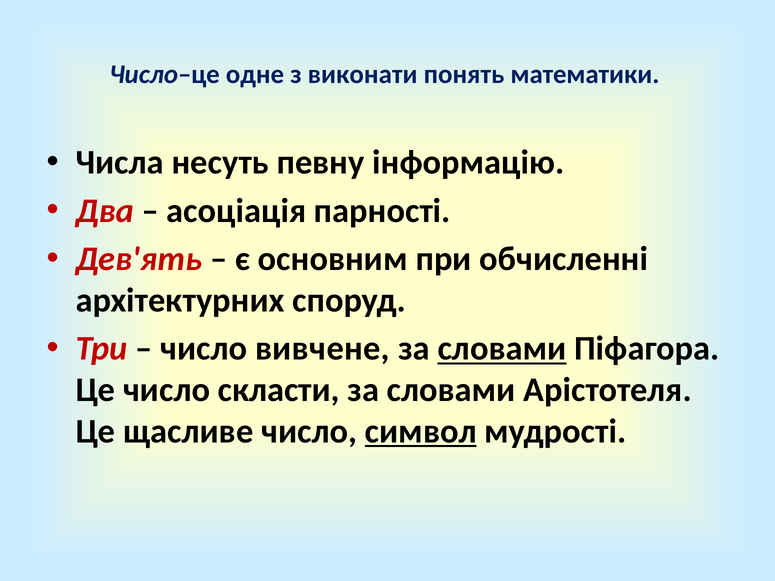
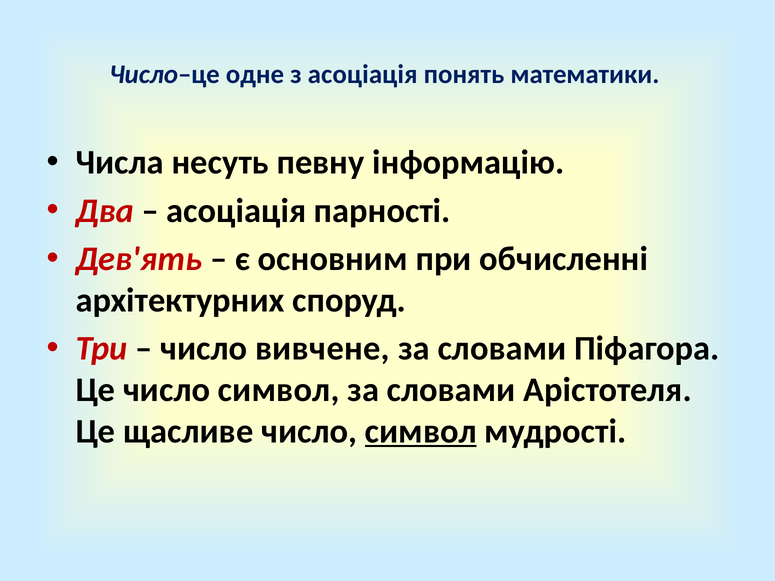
з виконати: виконати -> асоціація (363, 74)
словами underline: present -> none (502, 349)
Це число скласти: скласти -> символ (279, 390)
